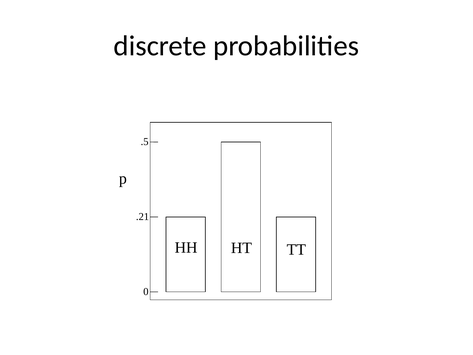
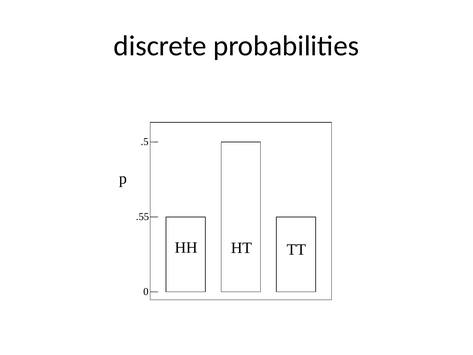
.21: .21 -> .55 (143, 217)
